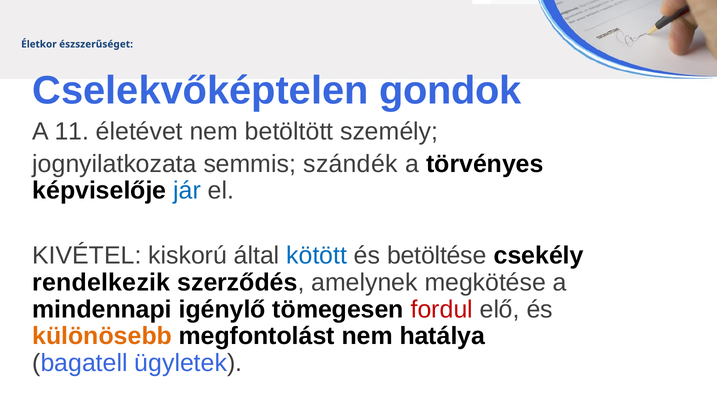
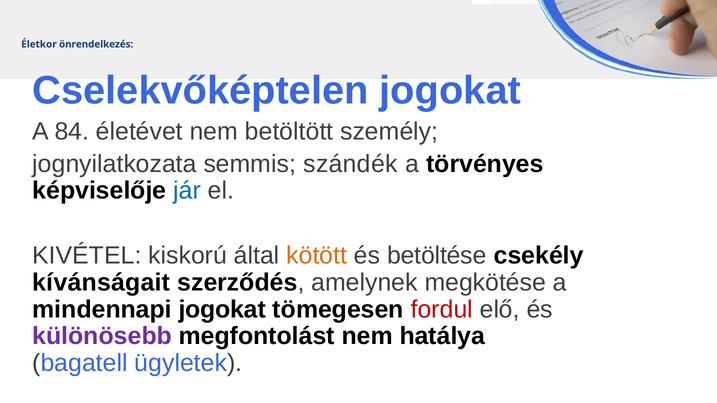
észszerűséget: észszerűséget -> önrendelkezés (96, 44)
Cselekvőképtelen gondok: gondok -> jogokat (450, 91)
11: 11 -> 84 (72, 132)
kötött colour: blue -> orange (317, 256)
rendelkezik: rendelkezik -> kívánságait (101, 283)
mindennapi igénylő: igénylő -> jogokat (222, 310)
különösebb colour: orange -> purple (102, 336)
